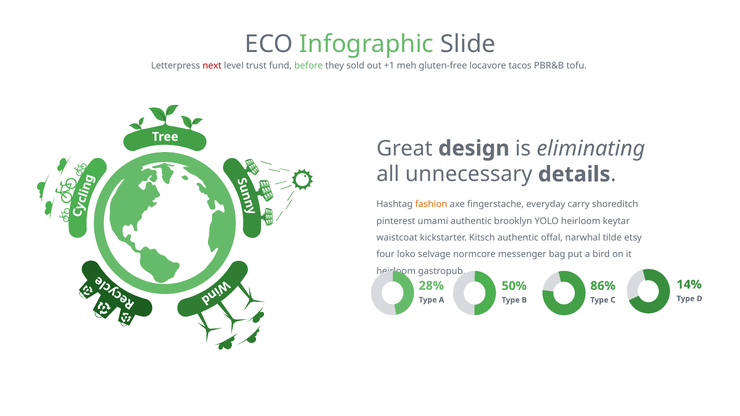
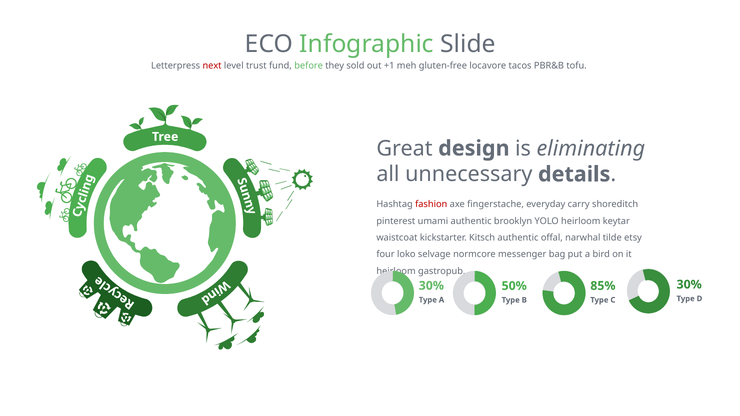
fashion colour: orange -> red (431, 205)
14%: 14% -> 30% (689, 285)
28%: 28% -> 30% (431, 286)
86%: 86% -> 85% (603, 286)
